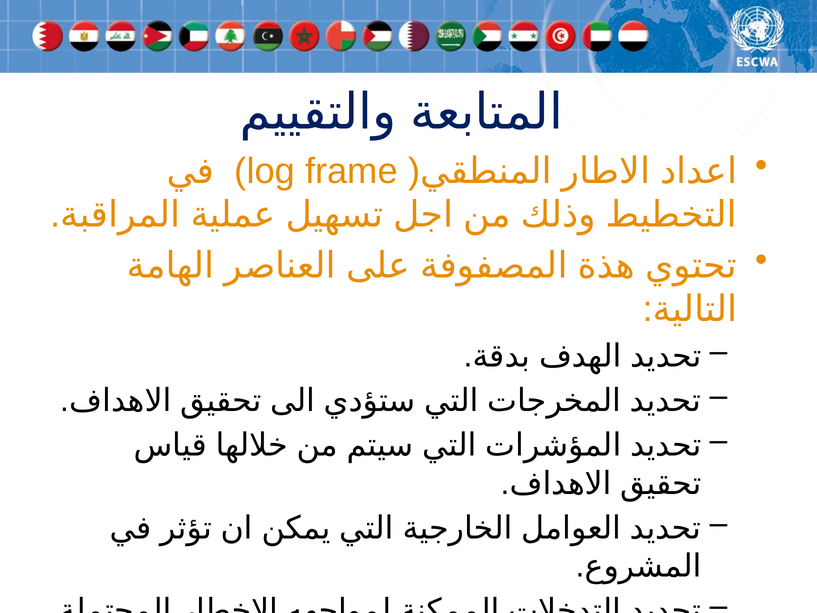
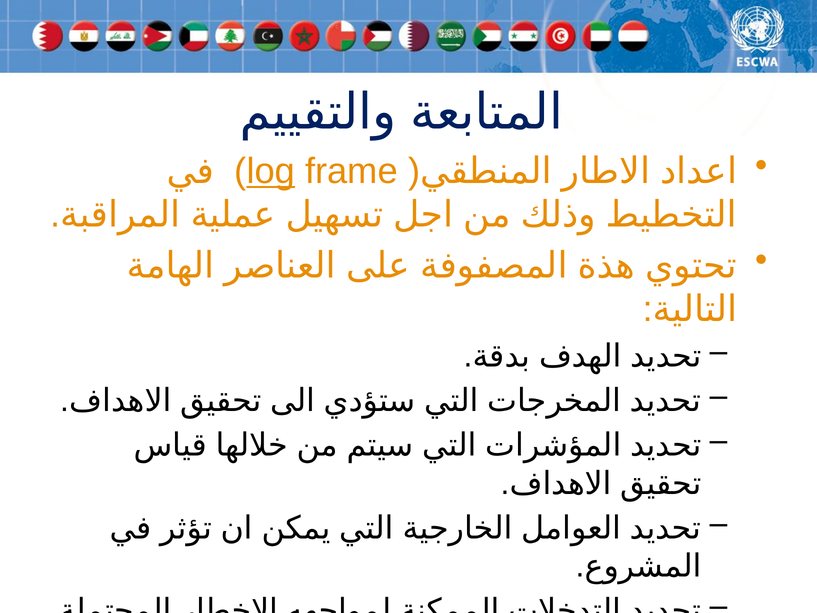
log underline: none -> present (271, 171)
